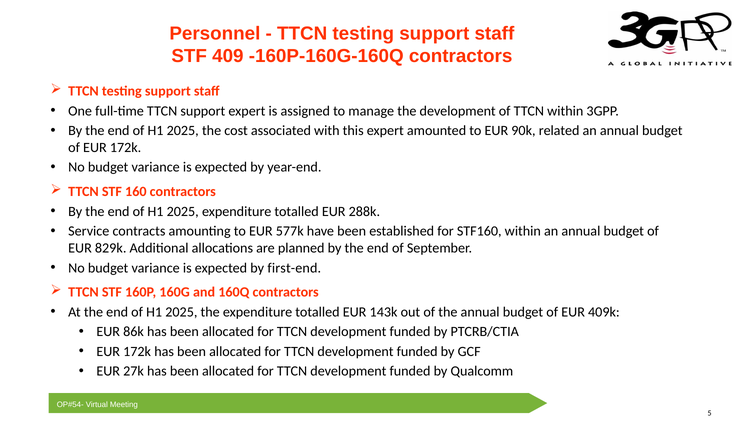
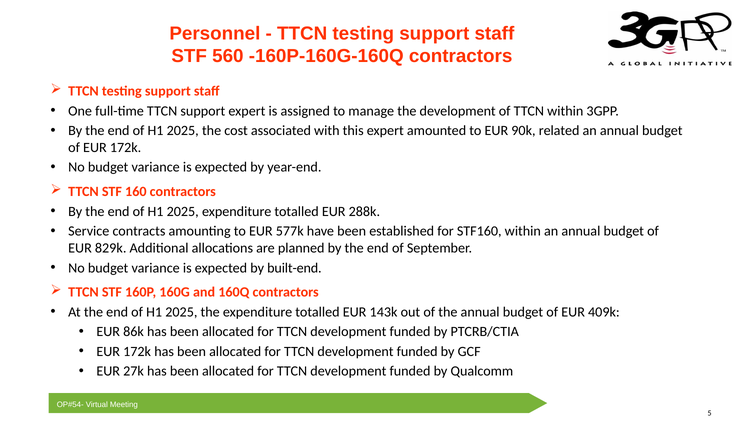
409: 409 -> 560 (228, 56)
first-end: first-end -> built-end (294, 268)
